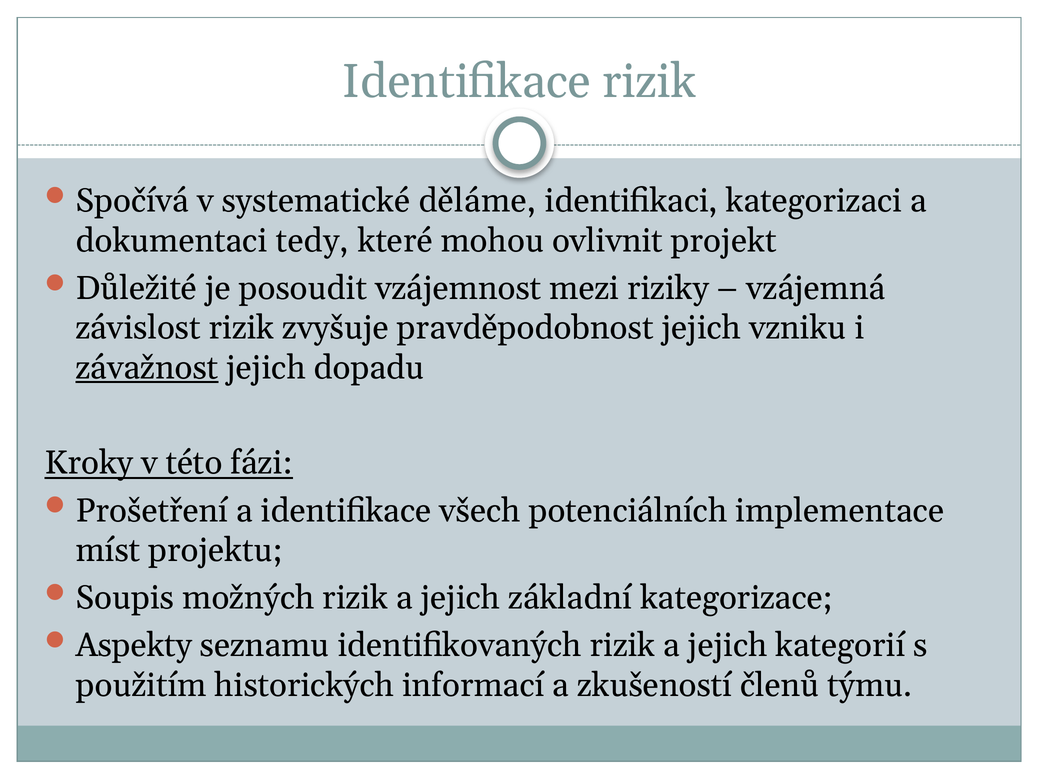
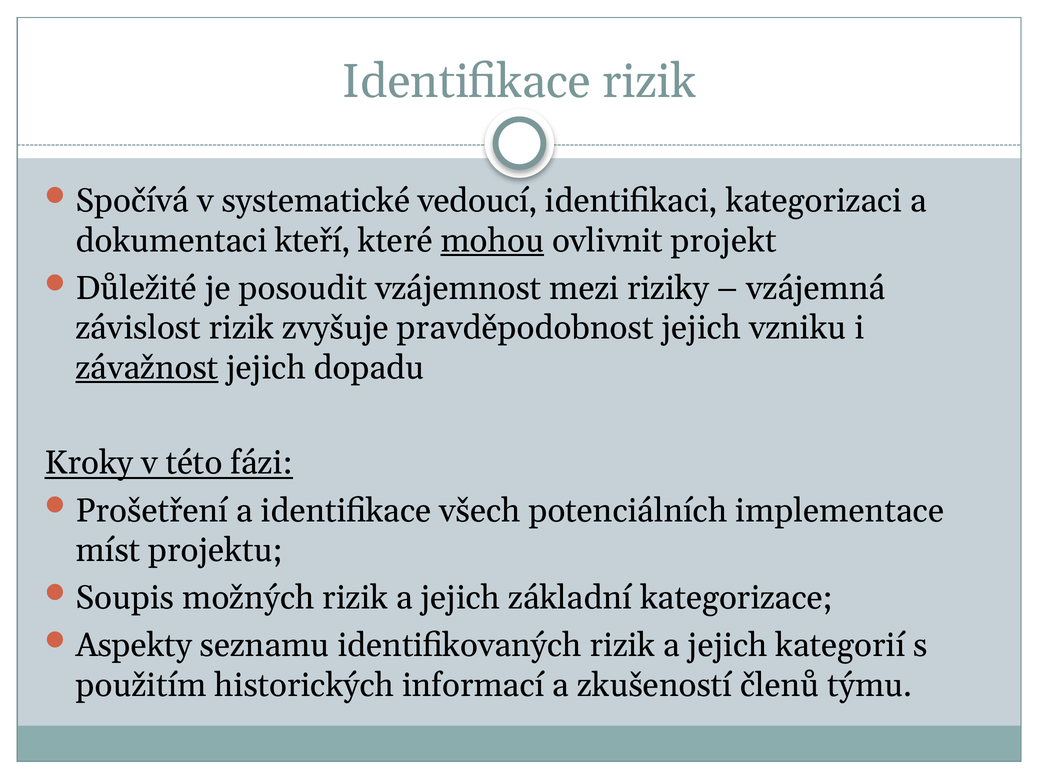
děláme: děláme -> vedoucí (478, 201)
tedy: tedy -> kteří (313, 241)
mohou underline: none -> present (492, 241)
